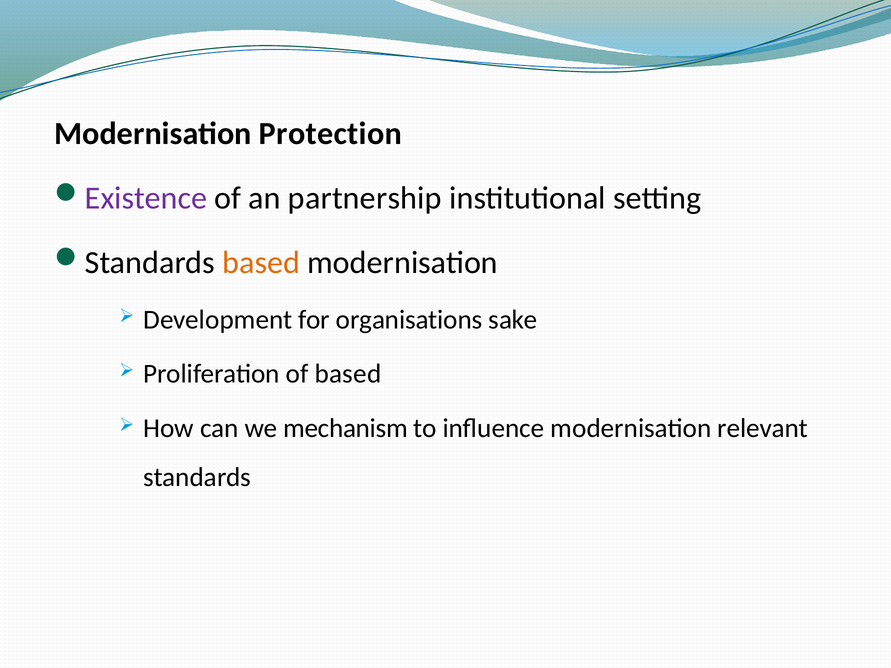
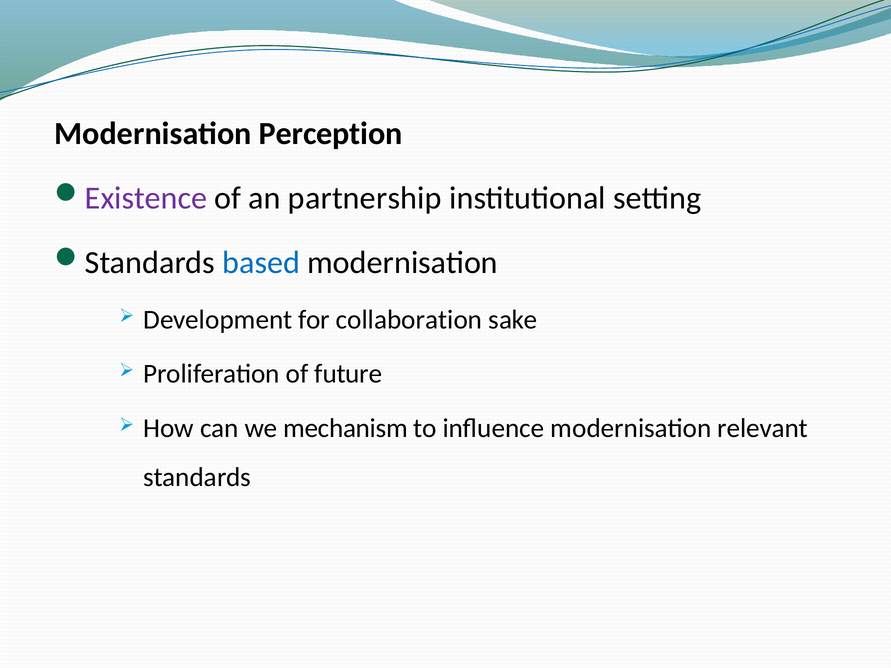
Protection: Protection -> Perception (331, 134)
based colour: orange -> blue (261, 263)
organisations: organisations -> collaboration (409, 320)
of based: based -> future (348, 374)
